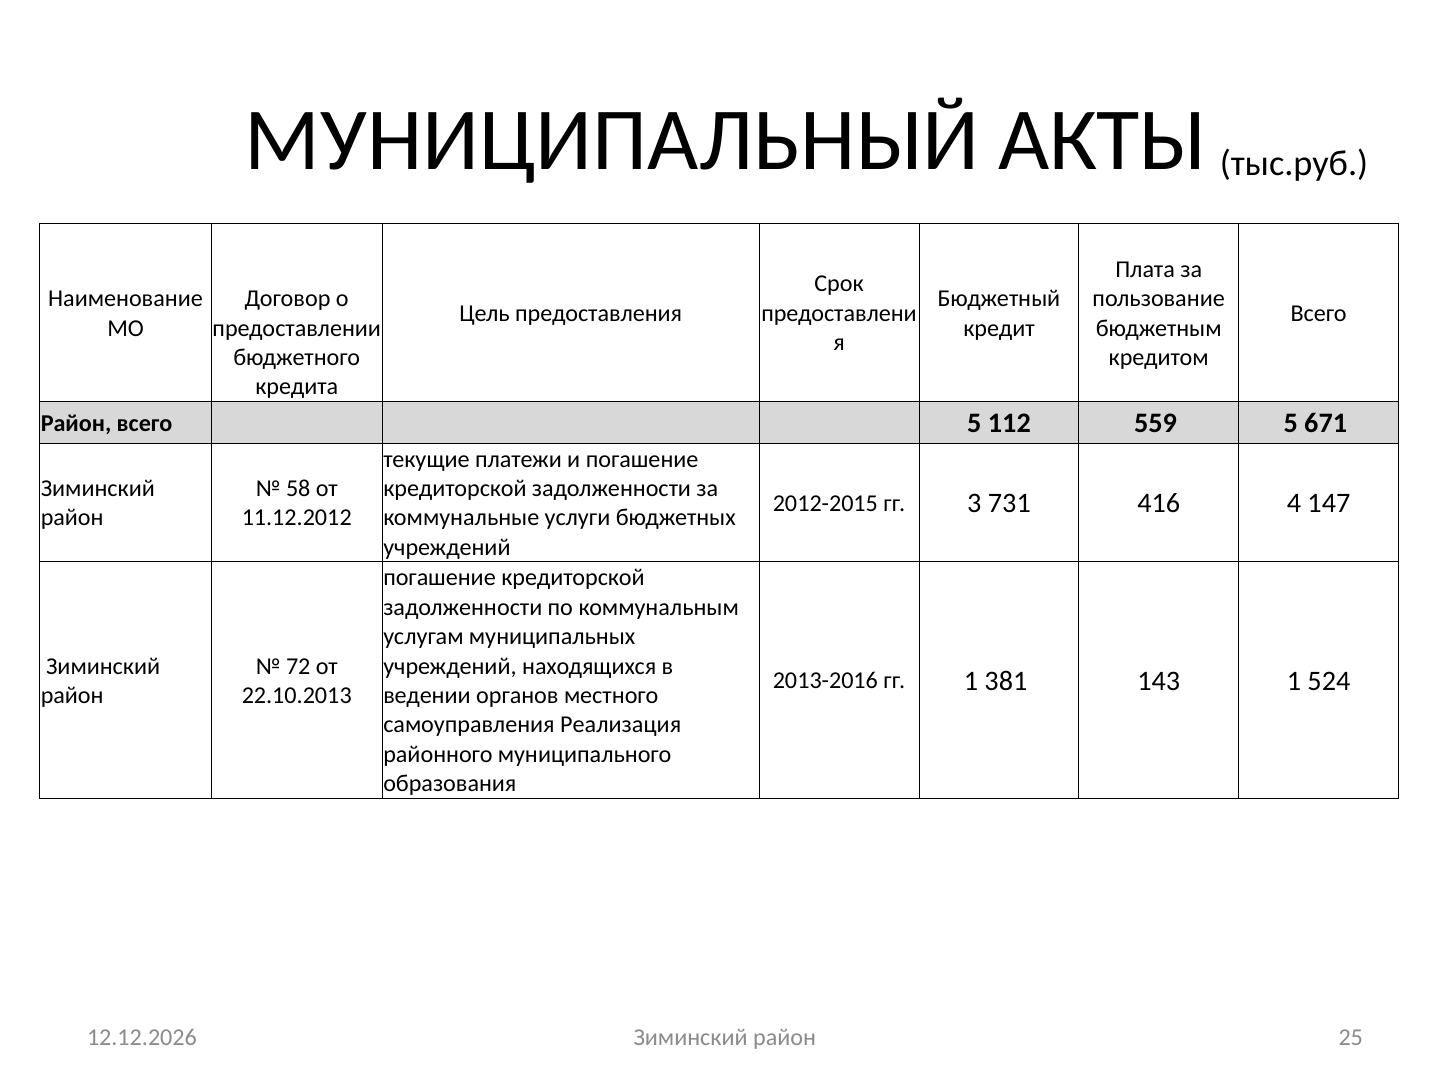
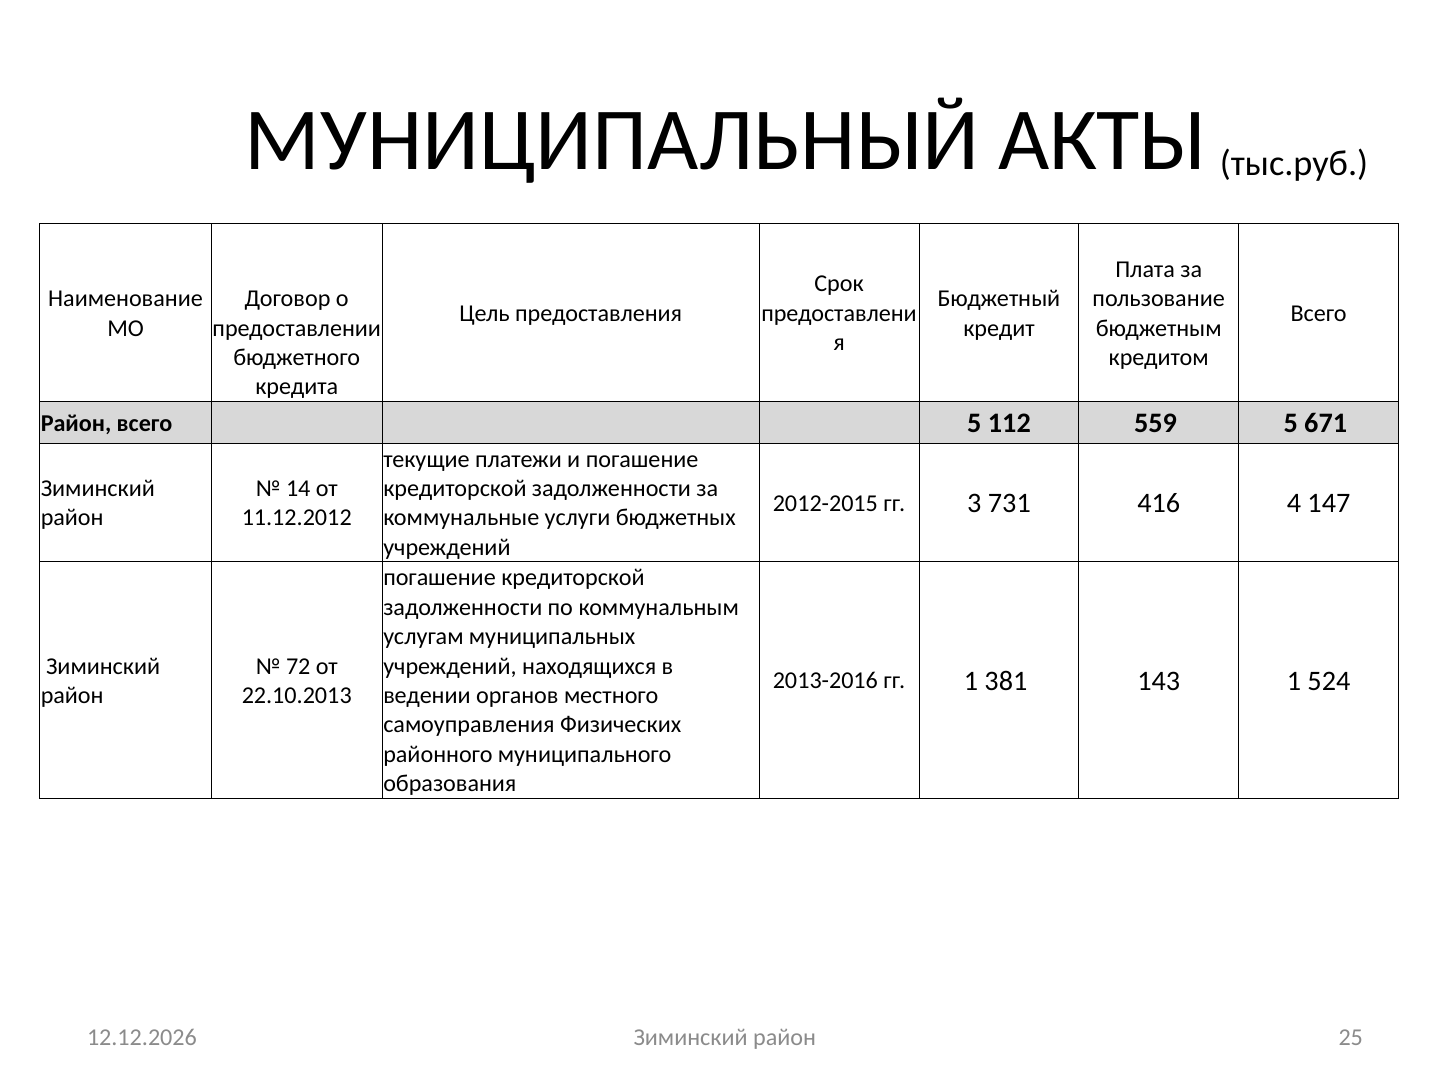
58: 58 -> 14 (298, 489)
Реализация: Реализация -> Физических (621, 725)
